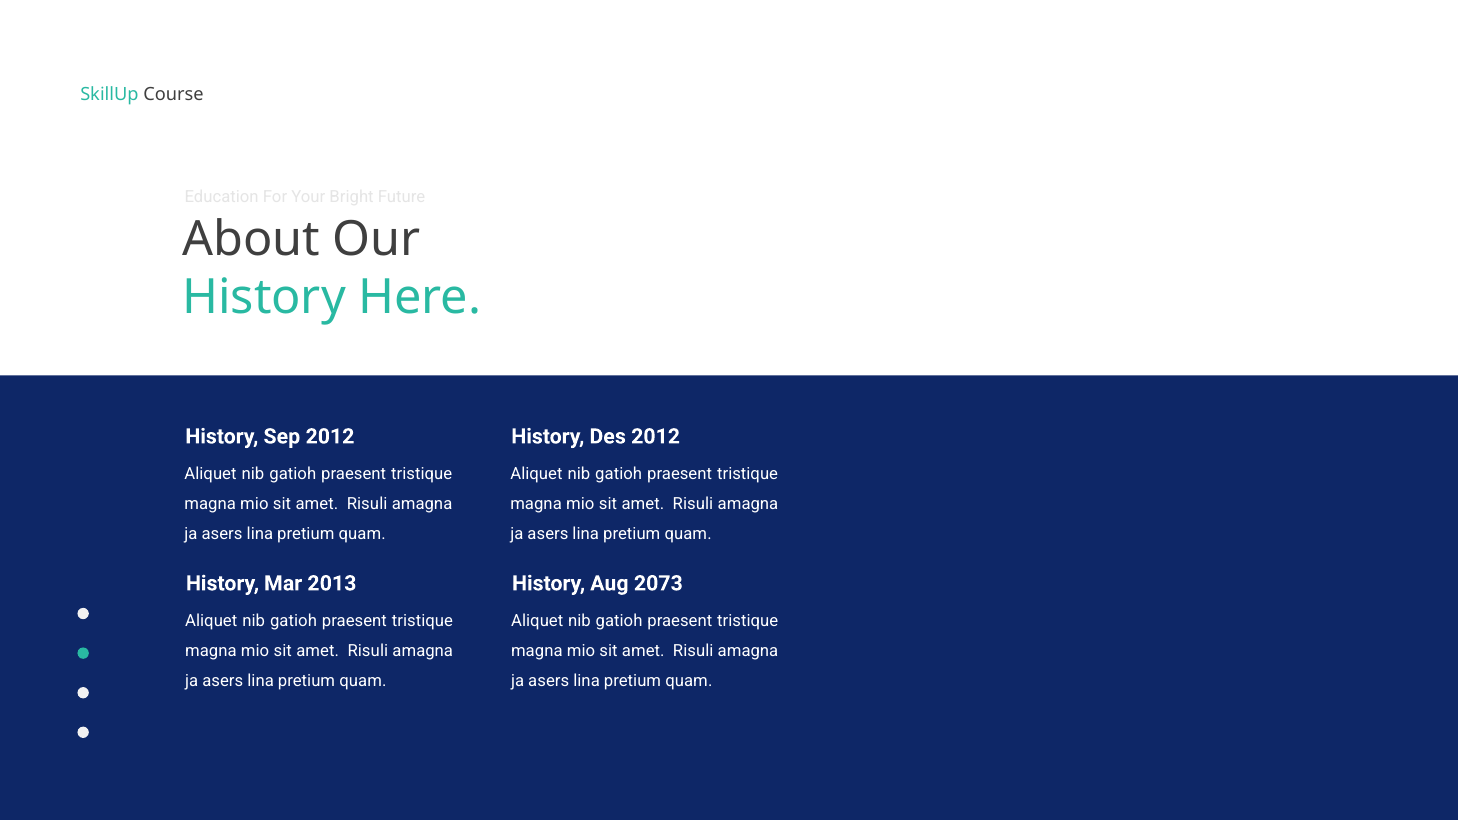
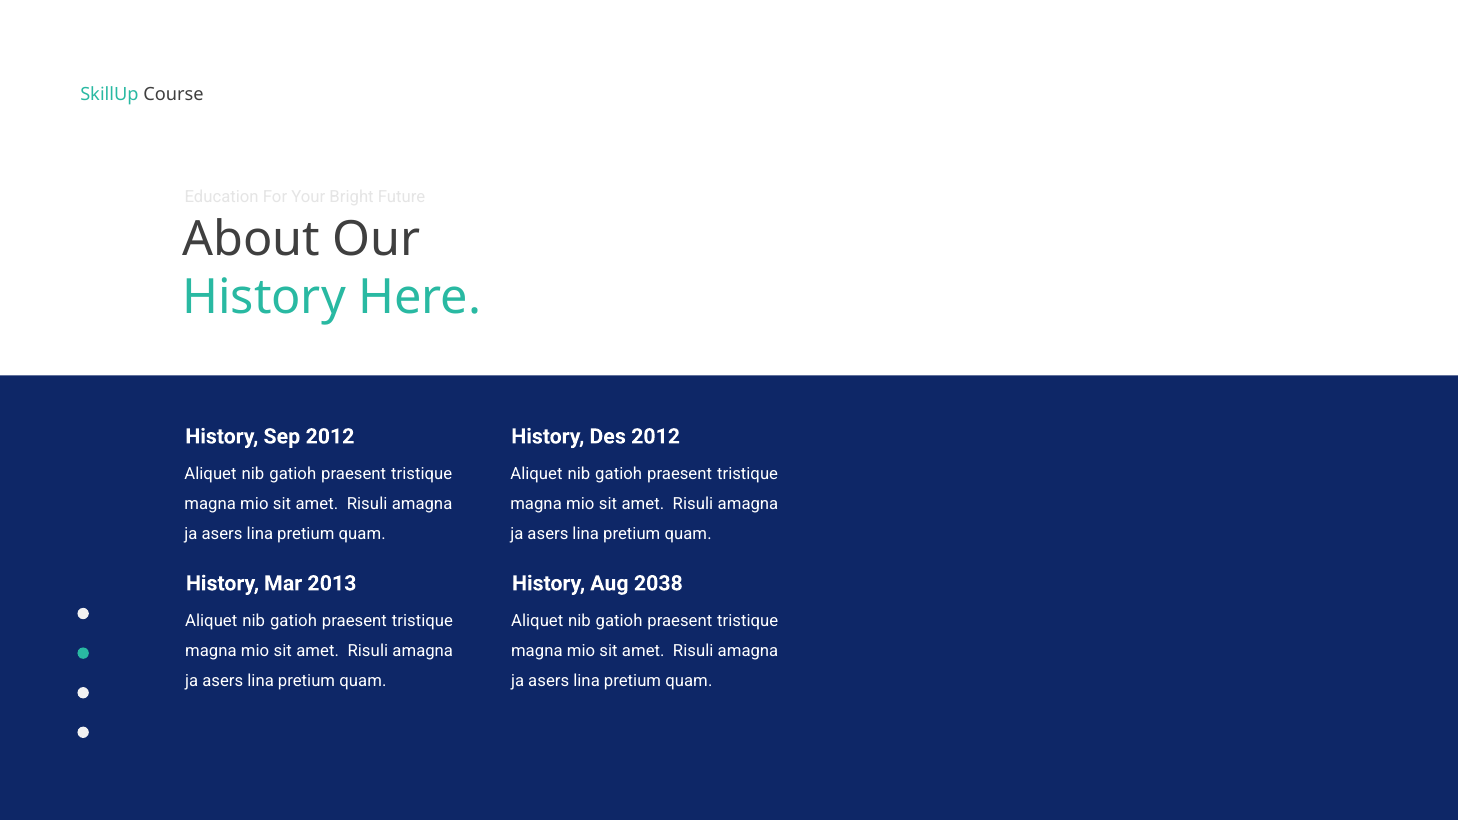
2073: 2073 -> 2038 (658, 583)
